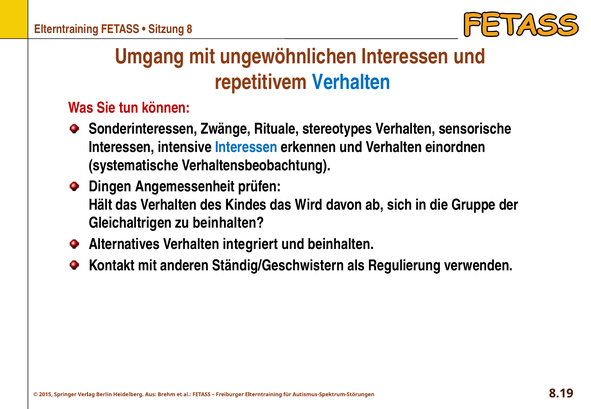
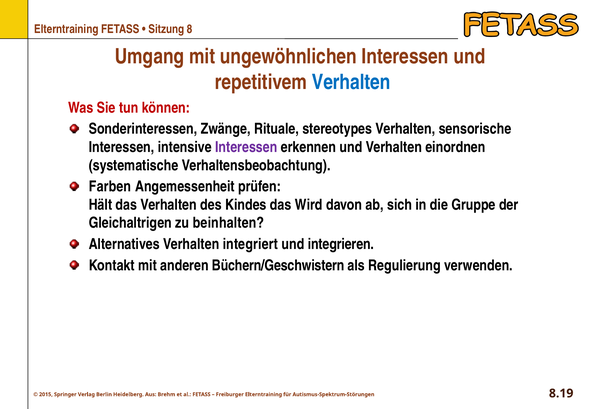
Interessen colour: blue -> purple (246, 147)
Dingen: Dingen -> Farben (110, 187)
und beinhalten: beinhalten -> integrieren (341, 244)
Ständig/Geschwistern: Ständig/Geschwistern -> Büchern/Geschwistern (278, 265)
